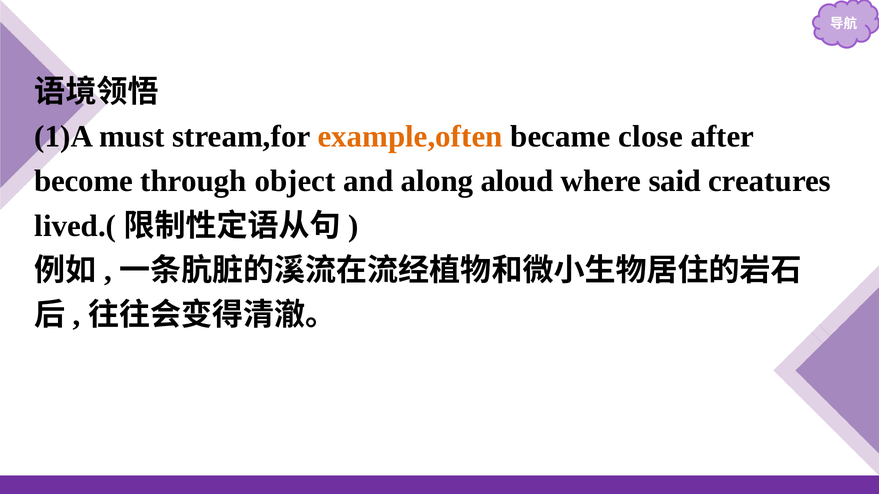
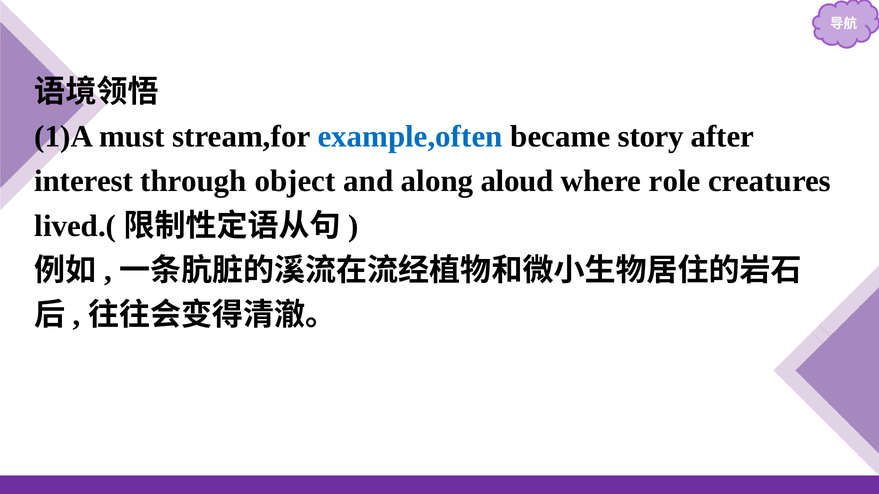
example,often colour: orange -> blue (410, 137)
close: close -> story (651, 137)
become: become -> interest (84, 181)
said: said -> role (675, 181)
